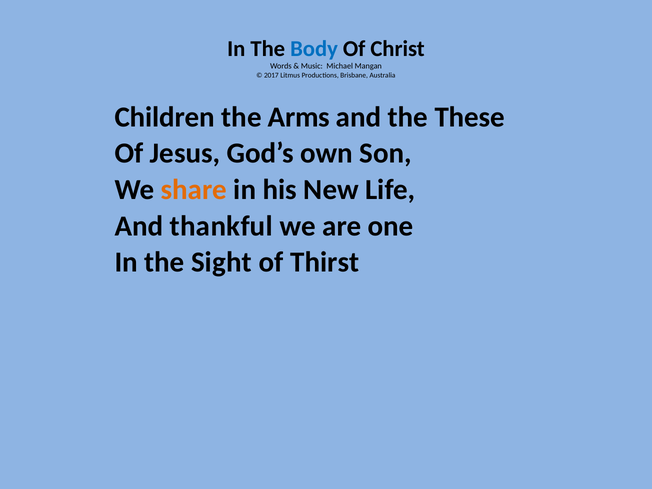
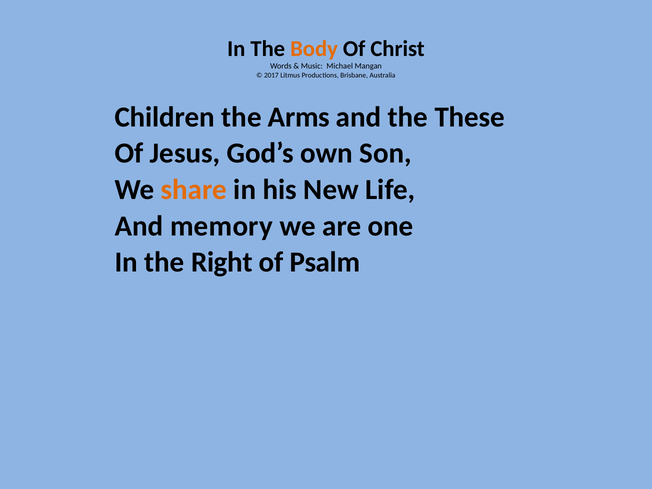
Body colour: blue -> orange (314, 49)
thankful: thankful -> memory (221, 226)
Sight: Sight -> Right (222, 262)
Thirst: Thirst -> Psalm (325, 262)
